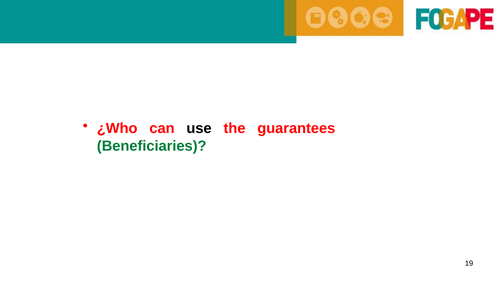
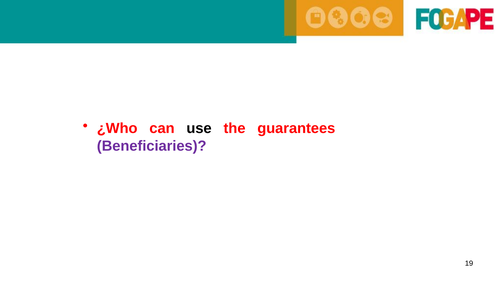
Beneficiaries colour: green -> purple (152, 146)
